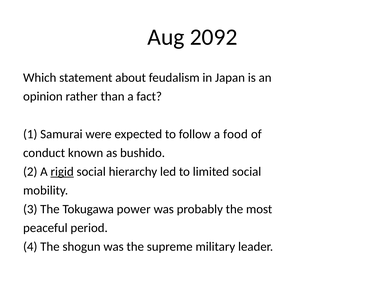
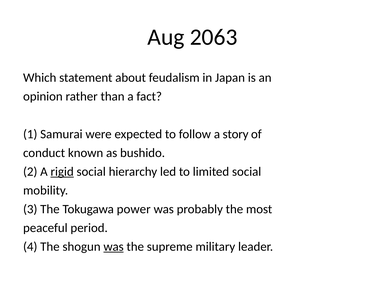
2092: 2092 -> 2063 (214, 37)
food: food -> story (236, 134)
was underline: none -> present (114, 247)
